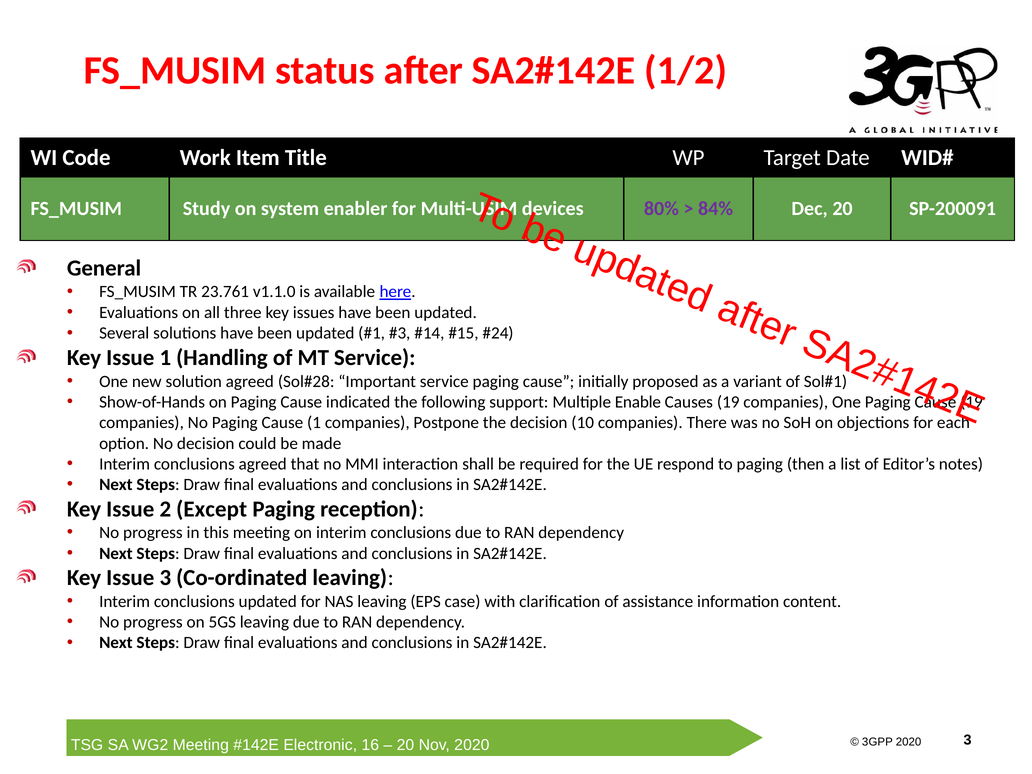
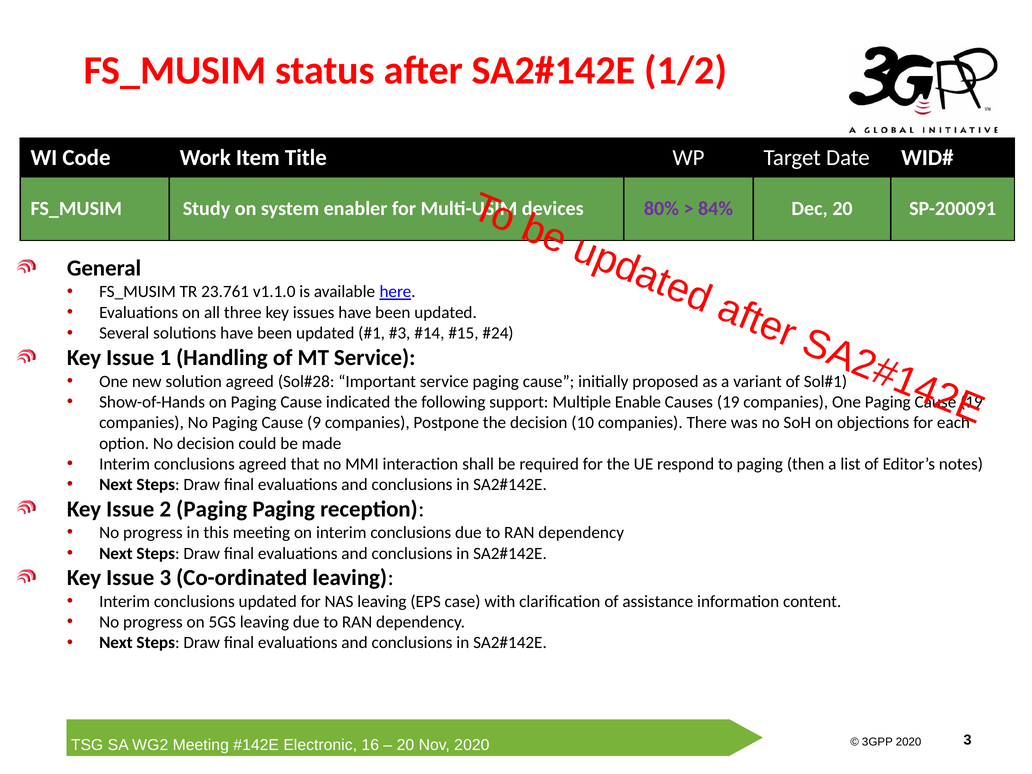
Cause 1: 1 -> 9 (314, 423)
2 Except: Except -> Paging (212, 509)
